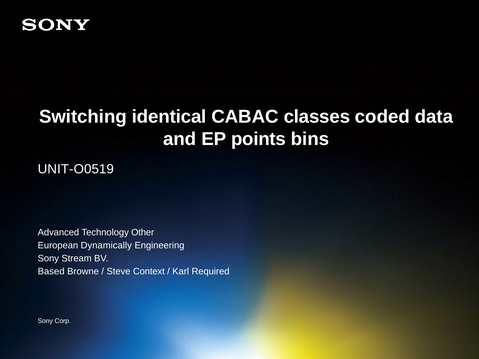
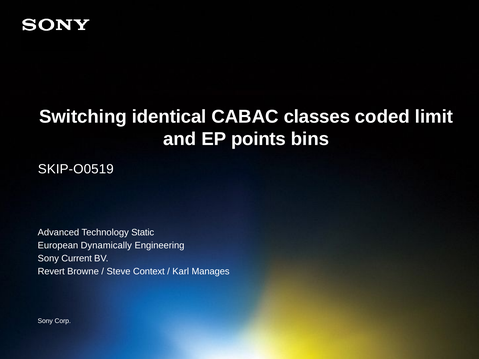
data: data -> limit (434, 117)
UNIT-O0519: UNIT-O0519 -> SKIP-O0519 (76, 169)
Other: Other -> Static (143, 233)
Stream: Stream -> Current (77, 259)
Based: Based -> Revert (51, 272)
Required: Required -> Manages (211, 272)
